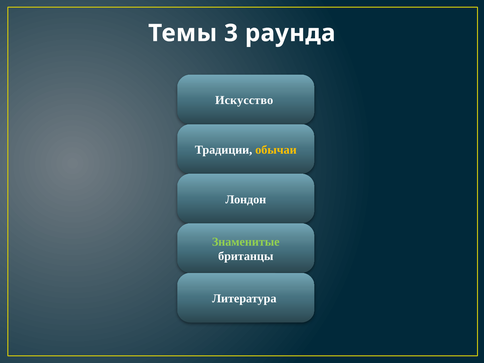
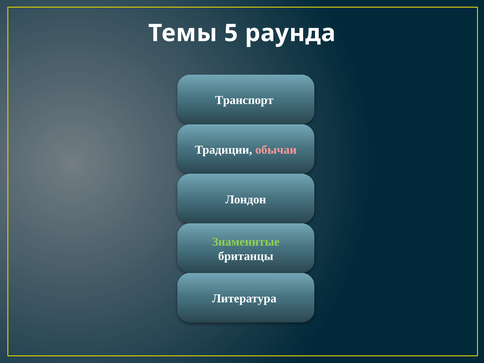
3: 3 -> 5 (231, 33)
Искусство: Искусство -> Транспорт (244, 100)
обычаи colour: yellow -> pink (276, 150)
